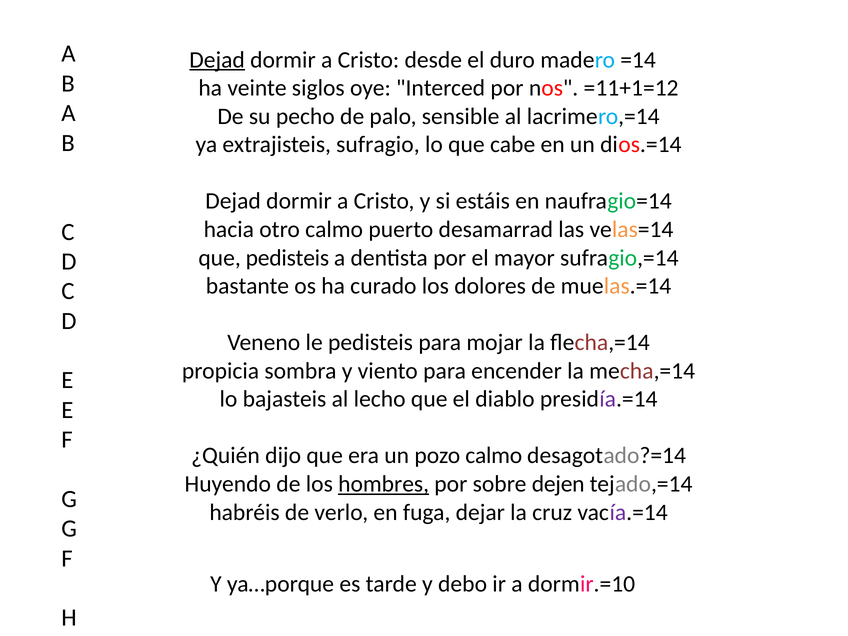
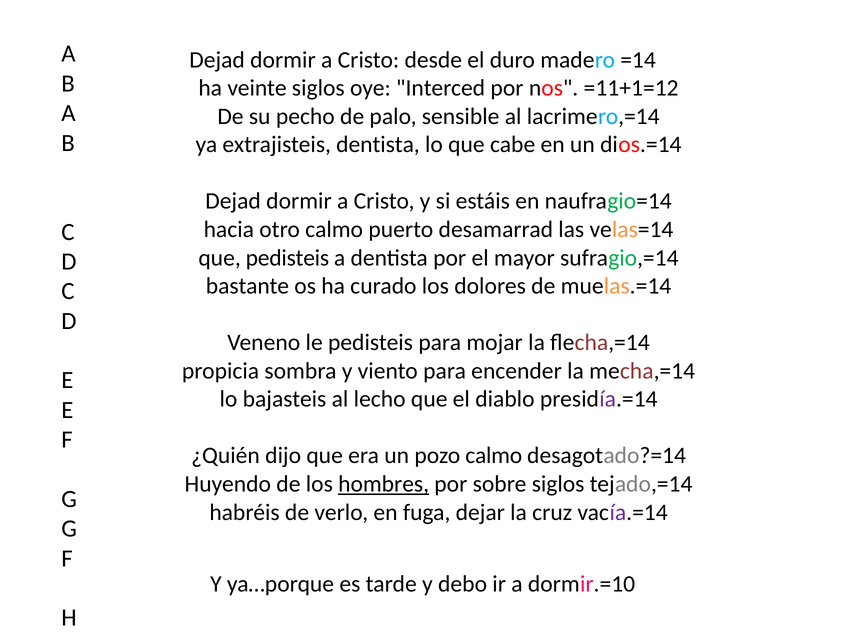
Dejad underline: present -> none (217, 60)
extrajisteis sufragio: sufragio -> dentista (378, 145)
sobre dejen: dejen -> siglos (558, 484)
